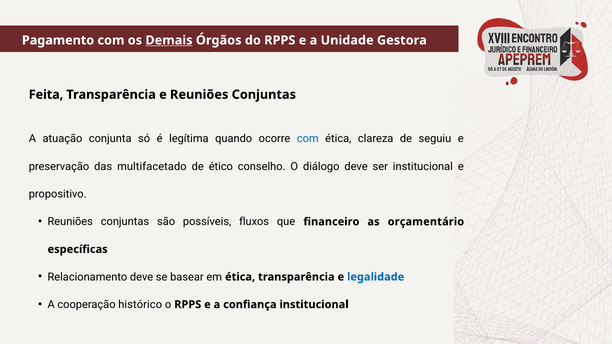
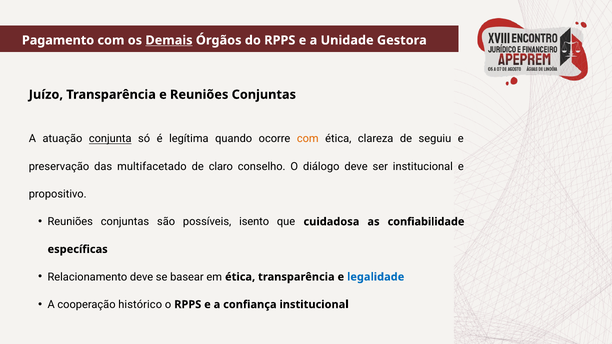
Feita: Feita -> Juízo (46, 95)
conjunta underline: none -> present (110, 139)
com colour: blue -> orange (308, 139)
ético: ético -> claro (221, 167)
fluxos: fluxos -> isento (254, 222)
financeiro: financeiro -> cuidadosa (331, 222)
orçamentário: orçamentário -> confiabilidade (426, 222)
